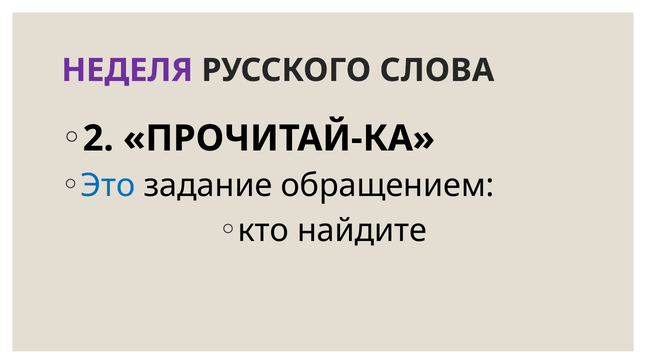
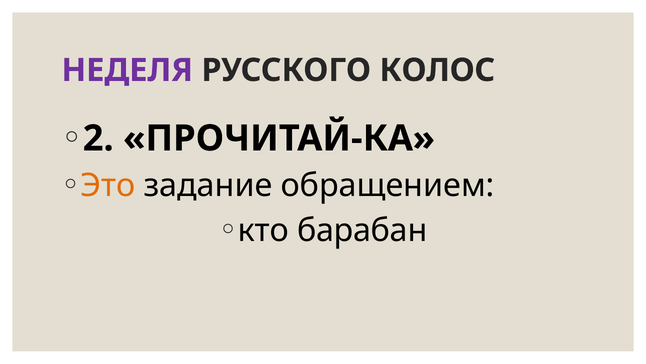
СЛОВА: СЛОВА -> КОЛОС (437, 70)
Это colour: blue -> orange (108, 185)
найдите: найдите -> барабан (362, 230)
